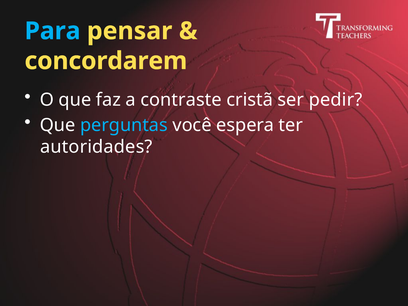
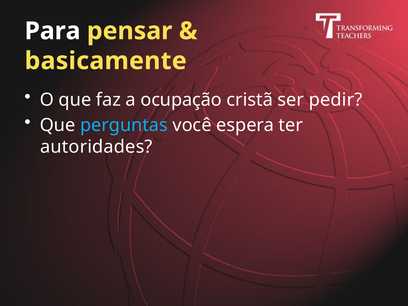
Para colour: light blue -> white (53, 31)
concordarem: concordarem -> basicamente (106, 61)
contraste: contraste -> ocupação (181, 100)
